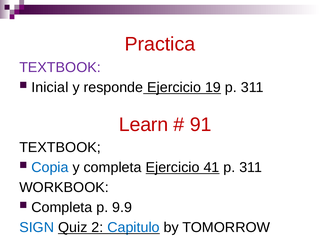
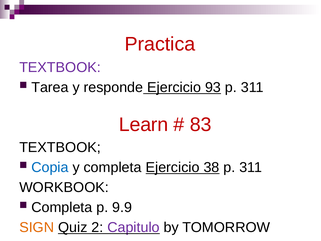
Inicial: Inicial -> Tarea (50, 87)
19: 19 -> 93 (213, 87)
91: 91 -> 83 (201, 124)
41: 41 -> 38 (211, 167)
SIGN colour: blue -> orange (37, 227)
Capitulo colour: blue -> purple (133, 227)
